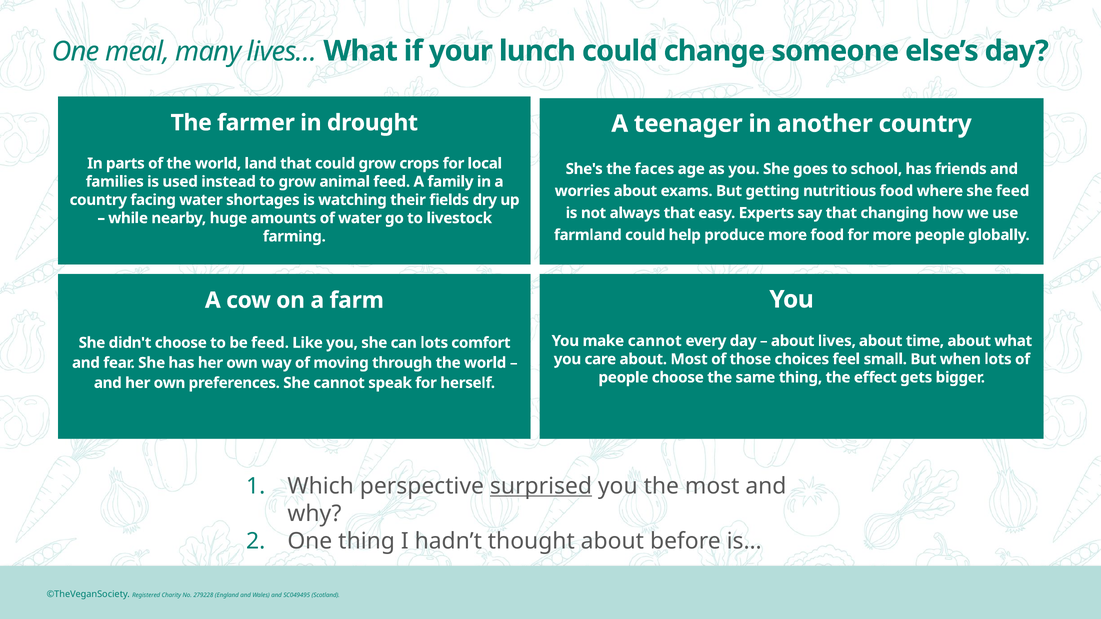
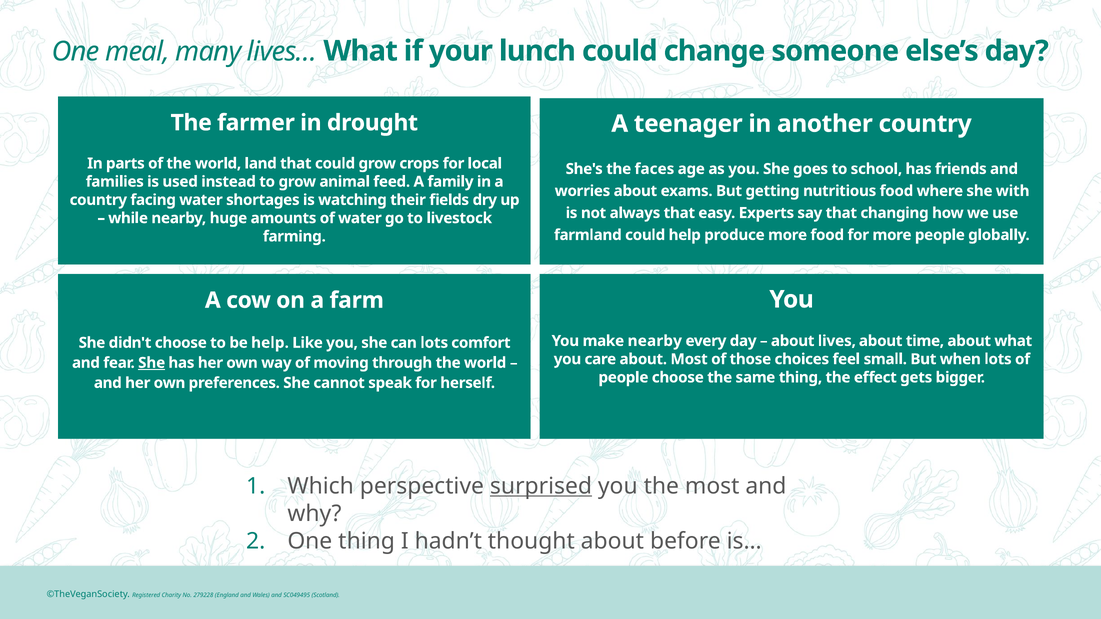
she feed: feed -> with (1013, 191)
make cannot: cannot -> nearby (655, 341)
be feed: feed -> help (270, 343)
She underline: none -> present (152, 363)
